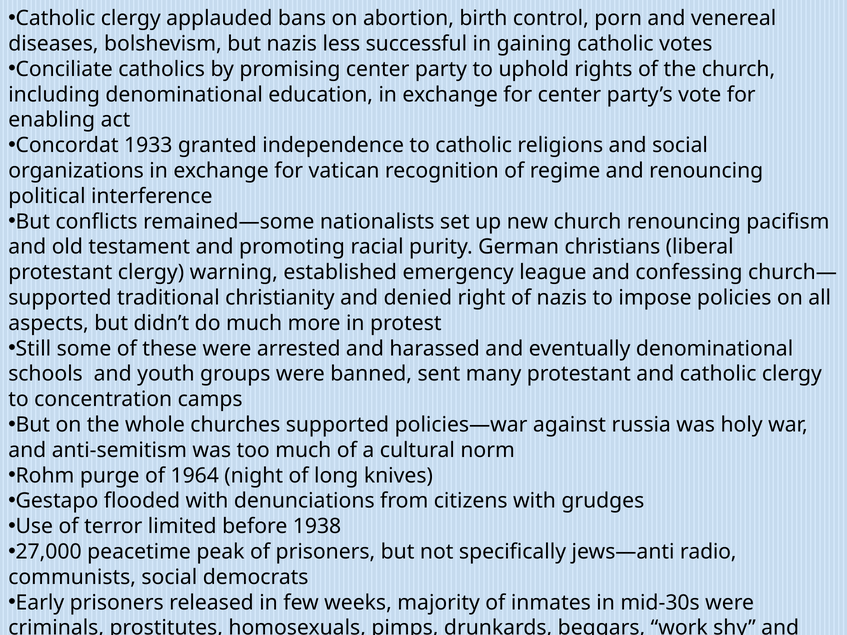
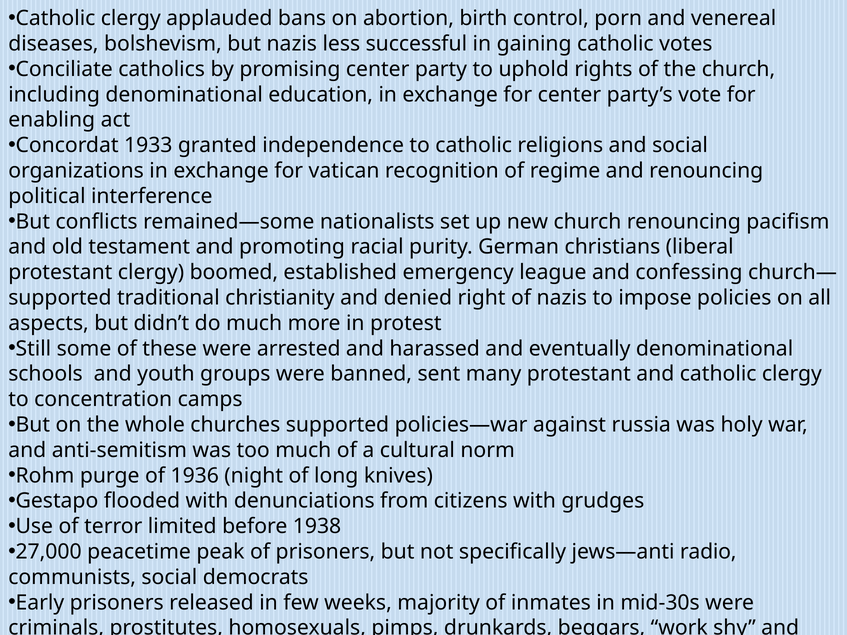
warning: warning -> boomed (234, 272)
1964: 1964 -> 1936 (195, 476)
